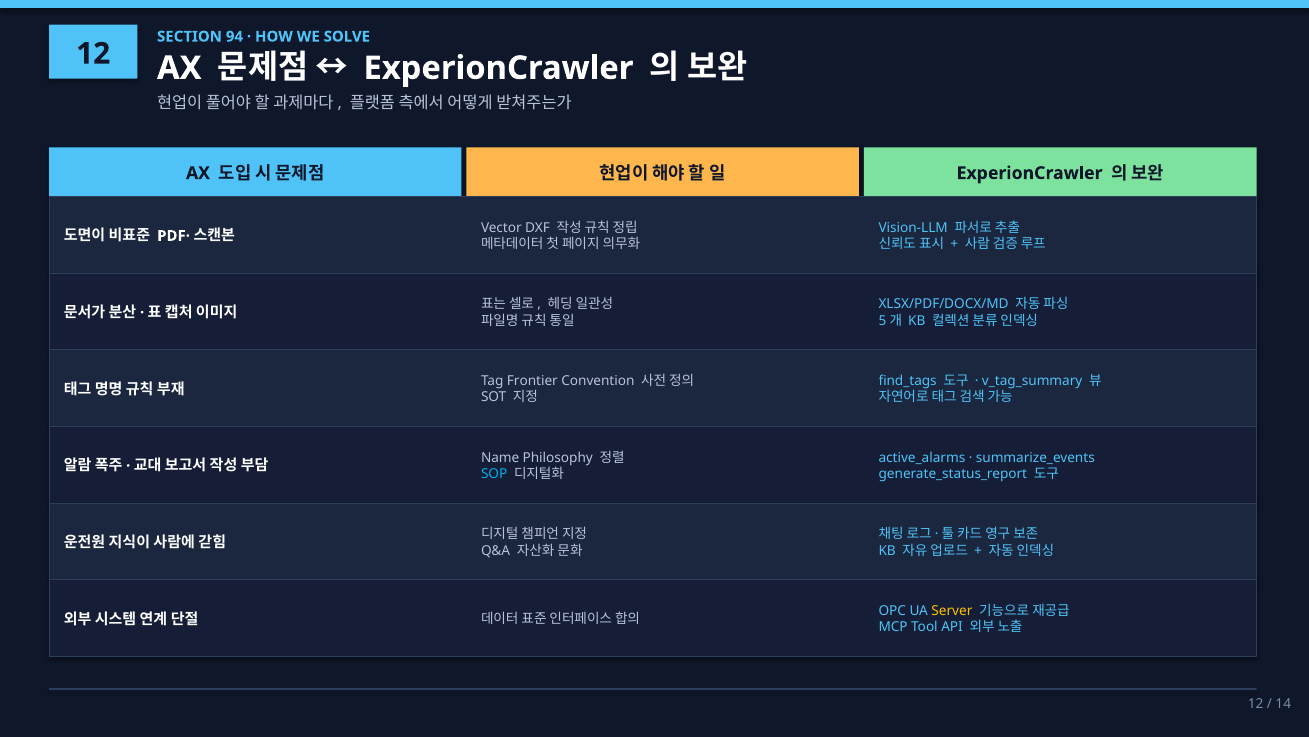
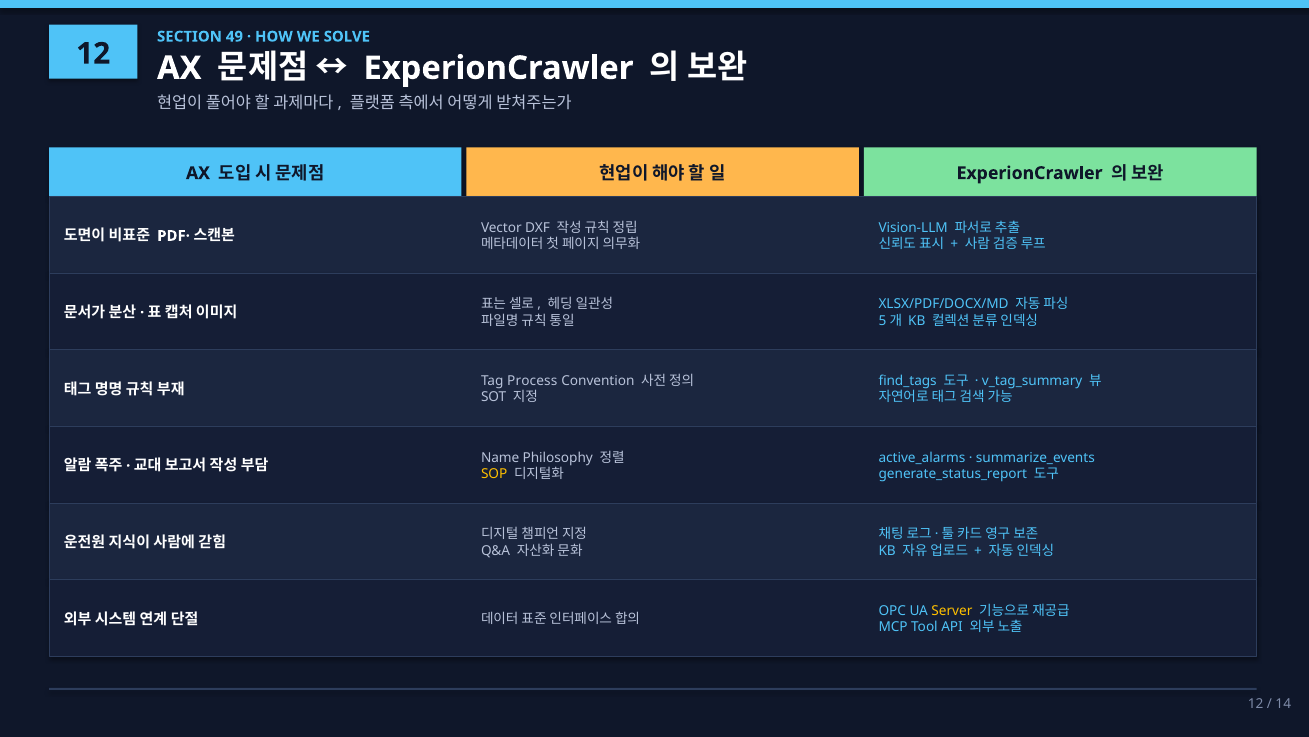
94: 94 -> 49 (234, 37)
Frontier: Frontier -> Process (532, 381)
SOP colour: light blue -> yellow (494, 473)
